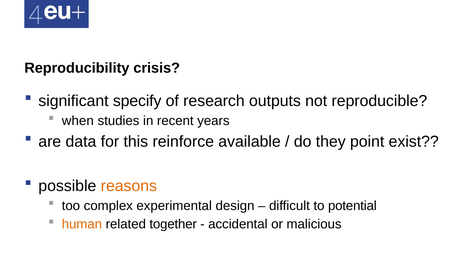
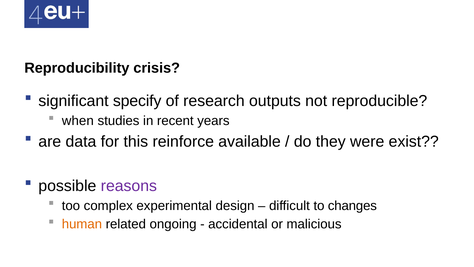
point: point -> were (367, 141)
reasons colour: orange -> purple (129, 186)
potential: potential -> changes (352, 205)
together: together -> ongoing (173, 224)
